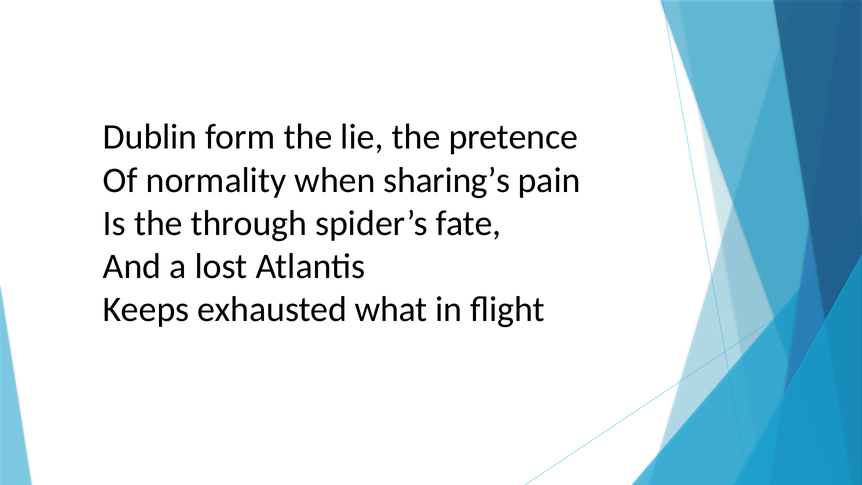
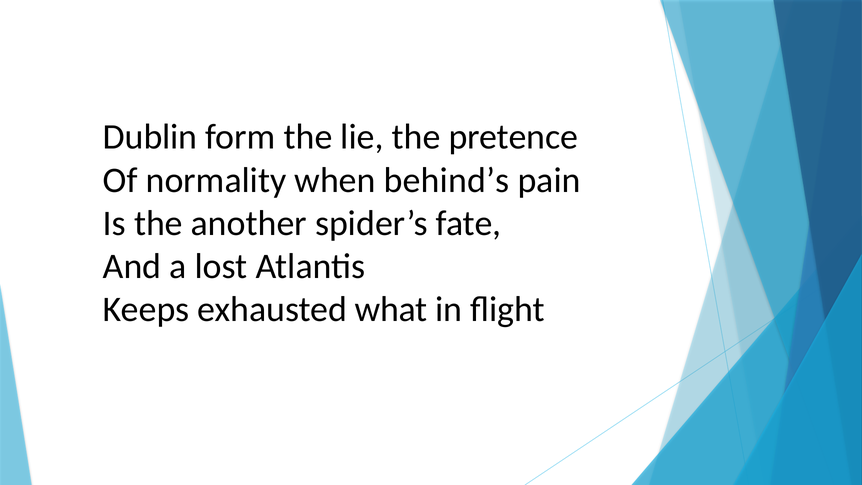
sharing’s: sharing’s -> behind’s (447, 180)
through: through -> another (249, 223)
